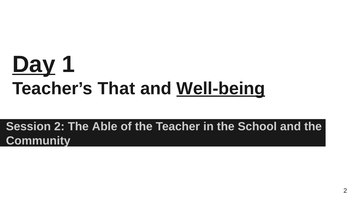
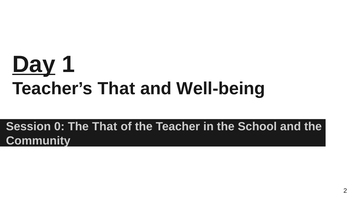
Well-being underline: present -> none (221, 89)
Session 2: 2 -> 0 (59, 127)
The Able: Able -> That (105, 127)
